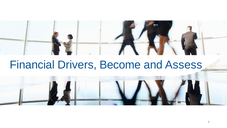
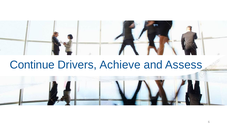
Financial: Financial -> Continue (32, 65)
Become: Become -> Achieve (120, 65)
